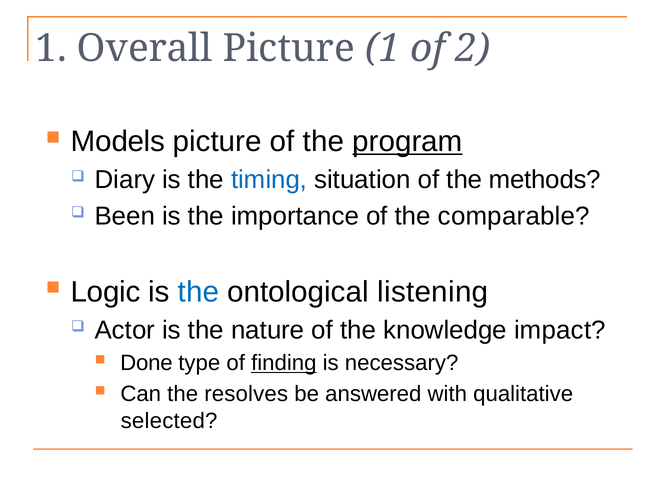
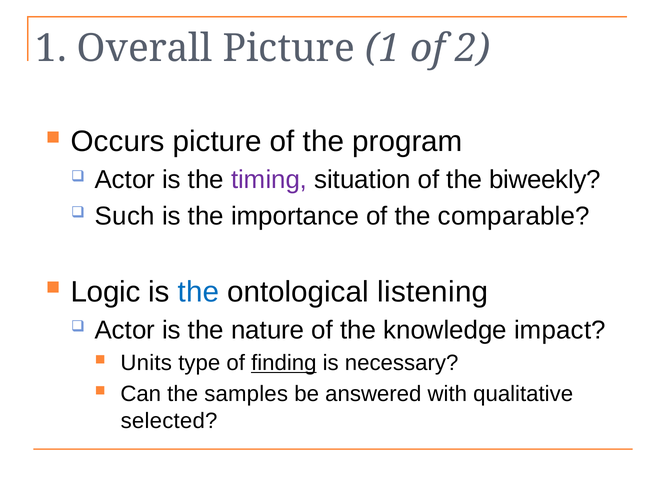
Models: Models -> Occurs (118, 142)
program underline: present -> none (407, 142)
Diary: Diary -> Actor (125, 180)
timing colour: blue -> purple (269, 180)
methods: methods -> biweekly (545, 180)
Been: Been -> Such (125, 216)
Done: Done -> Units (146, 363)
resolves: resolves -> samples (246, 394)
